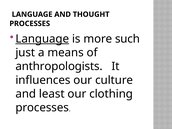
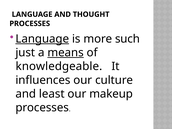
means underline: none -> present (66, 53)
anthropologists: anthropologists -> knowledgeable (59, 66)
clothing: clothing -> makeup (111, 94)
